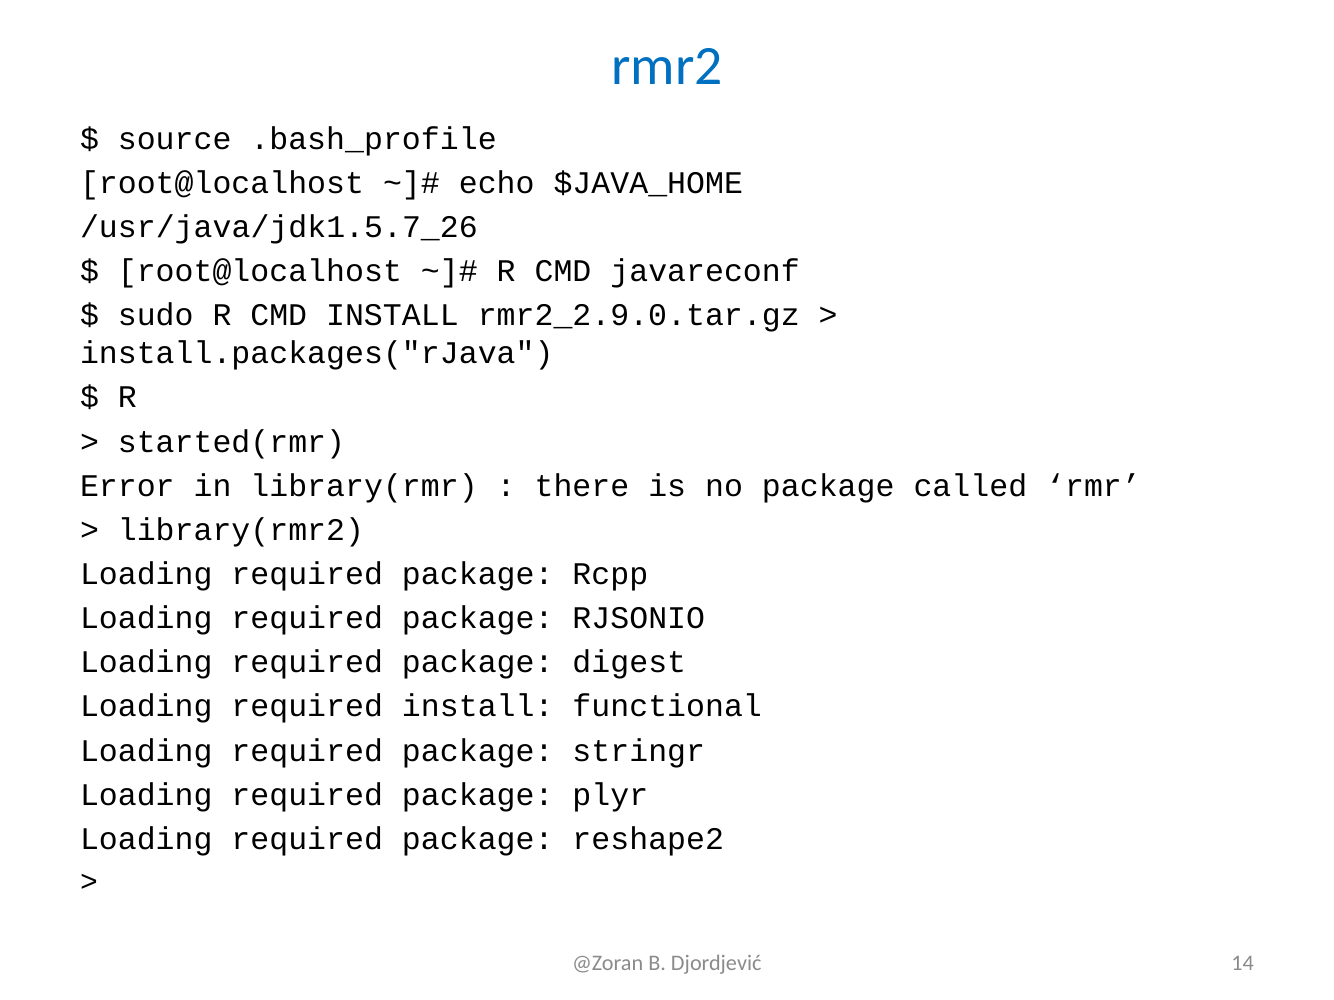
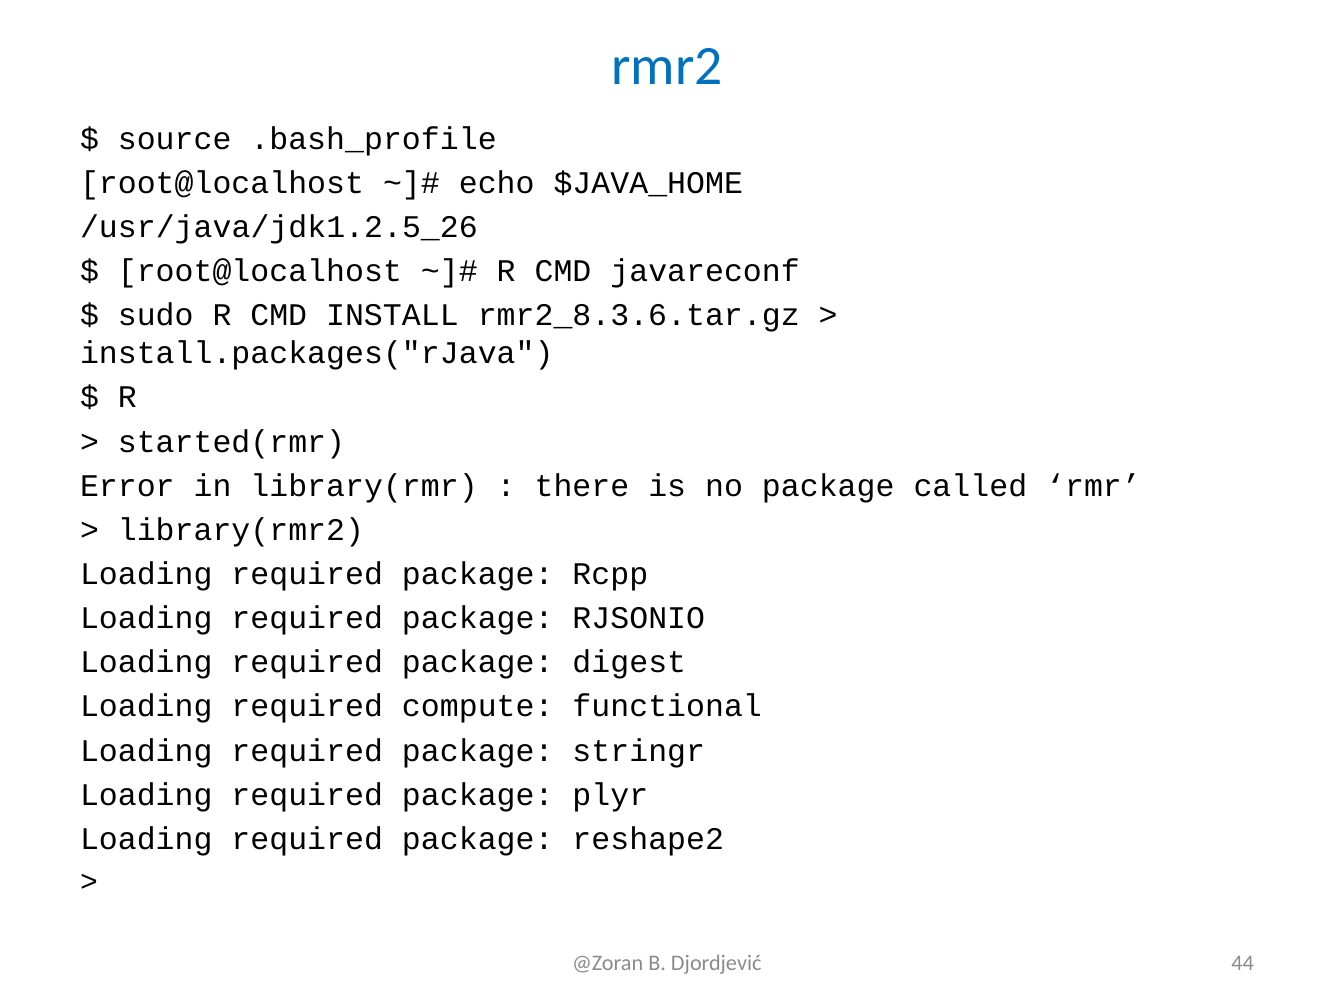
/usr/java/jdk1.5.7_26: /usr/java/jdk1.5.7_26 -> /usr/java/jdk1.2.5_26 (279, 227)
rmr2_2.9.0.tar.gz: rmr2_2.9.0.tar.gz -> rmr2_8.3.6.tar.gz (639, 316)
required install: install -> compute (478, 707)
14: 14 -> 44 (1243, 964)
